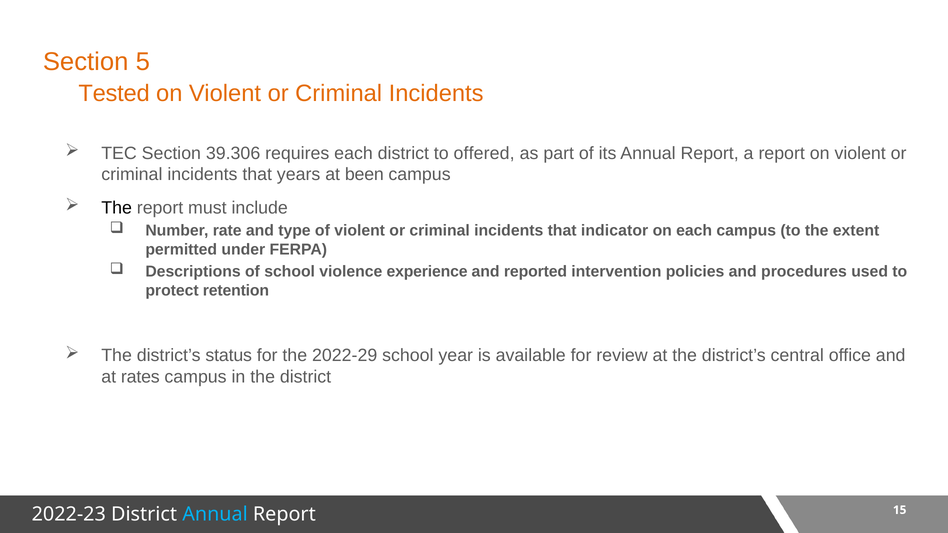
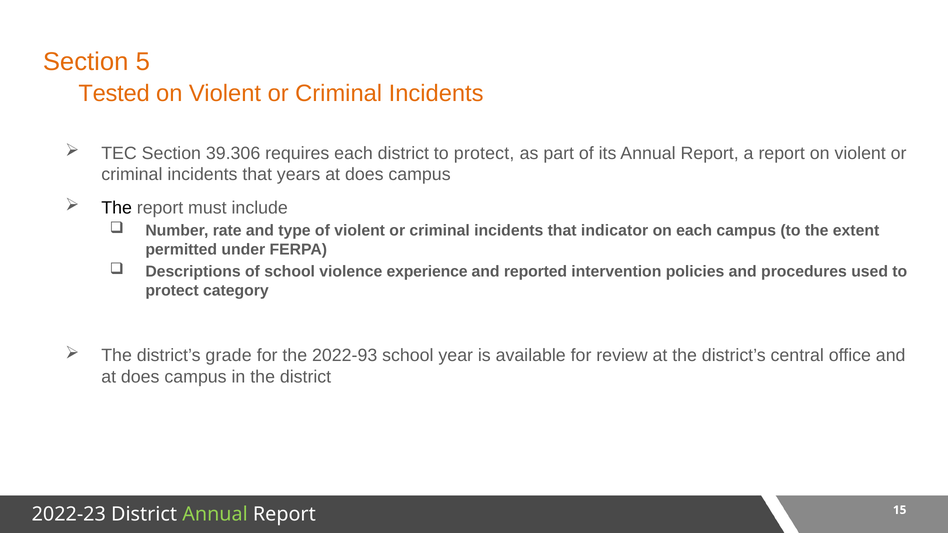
district to offered: offered -> protect (484, 153)
been: been -> does (364, 175)
retention: retention -> category (236, 290)
status: status -> grade (229, 356)
2022-29: 2022-29 -> 2022-93 (345, 356)
rates: rates -> does (140, 377)
Annual colour: light blue -> light green (215, 514)
